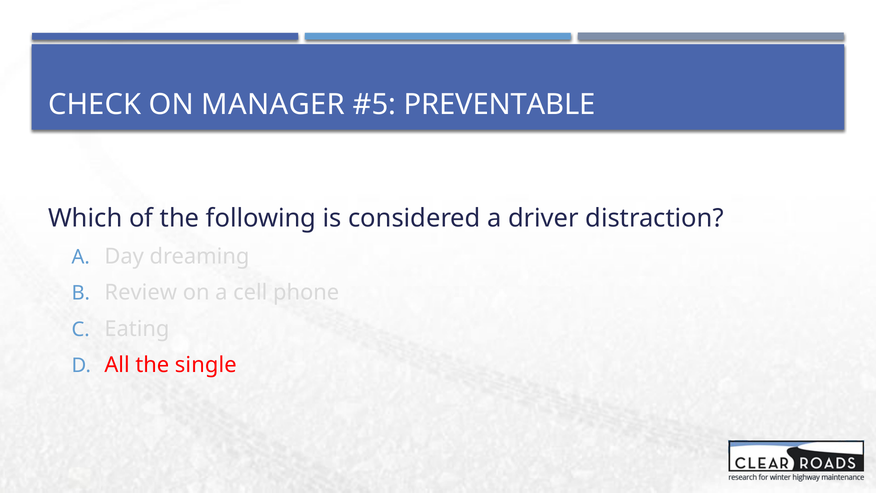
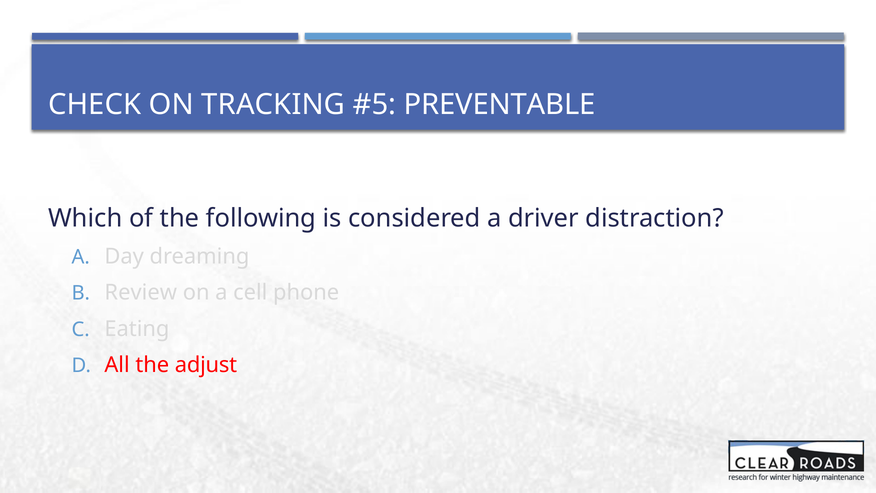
MANAGER: MANAGER -> TRACKING (273, 104)
single: single -> adjust (206, 365)
